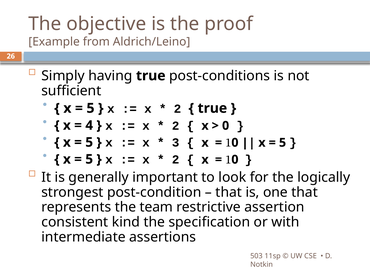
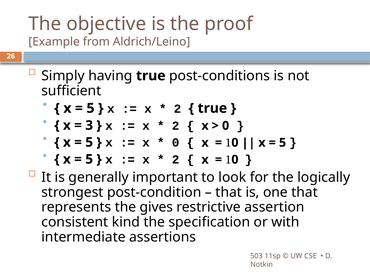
4: 4 -> 3 (89, 126)
3: 3 -> 0 (176, 143)
team: team -> gives (156, 208)
